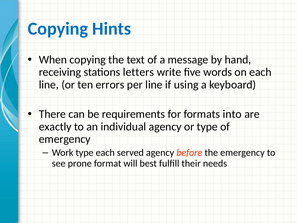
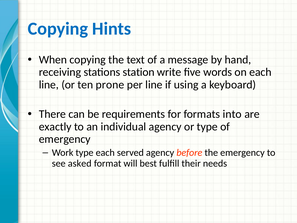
letters: letters -> station (139, 72)
errors: errors -> prone (110, 85)
prone: prone -> asked (80, 163)
